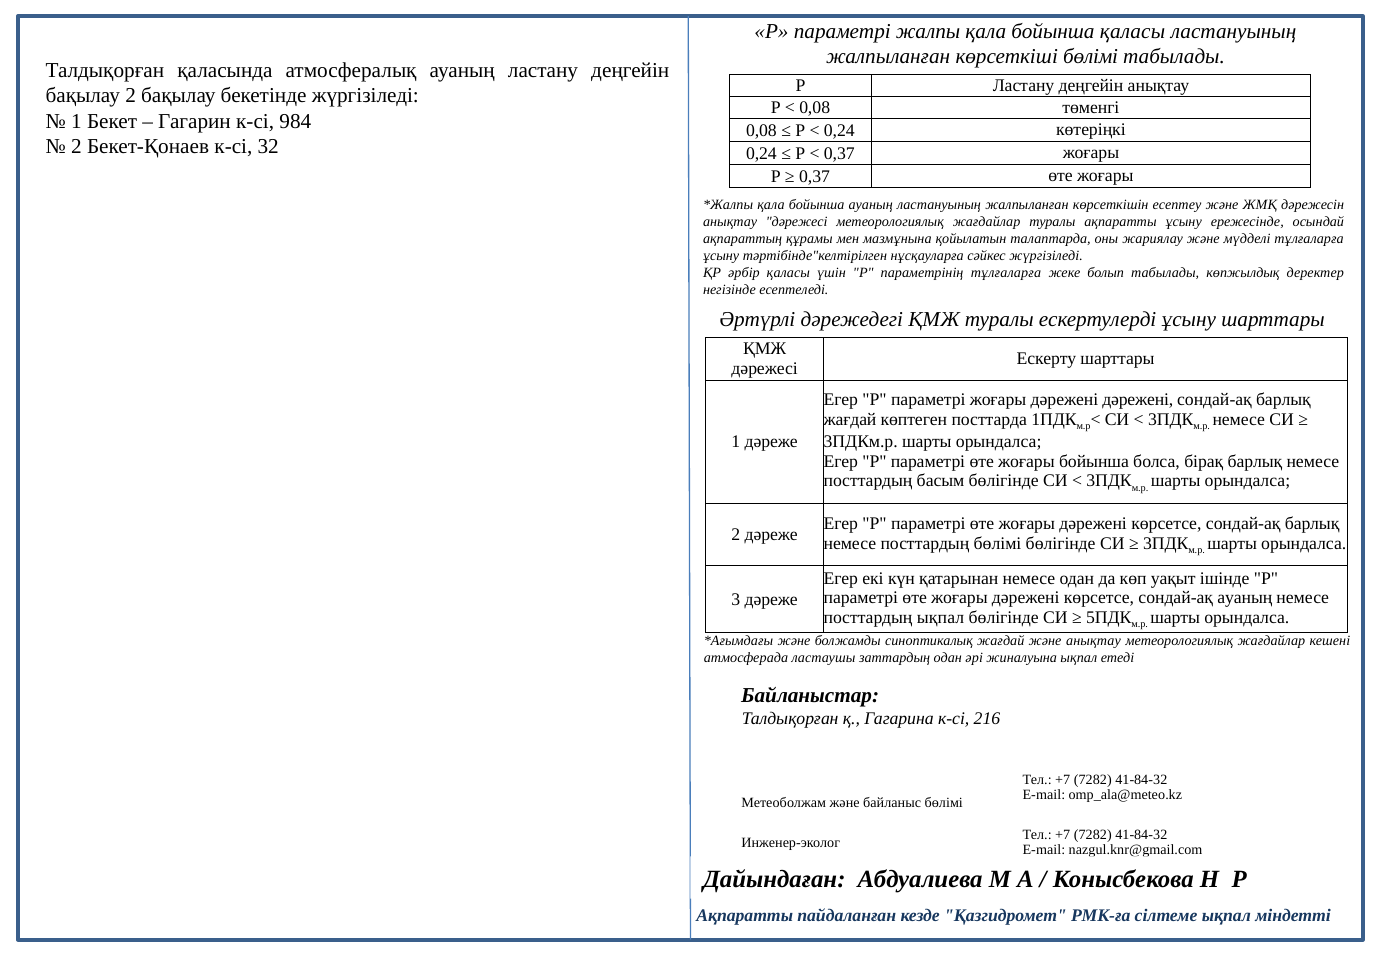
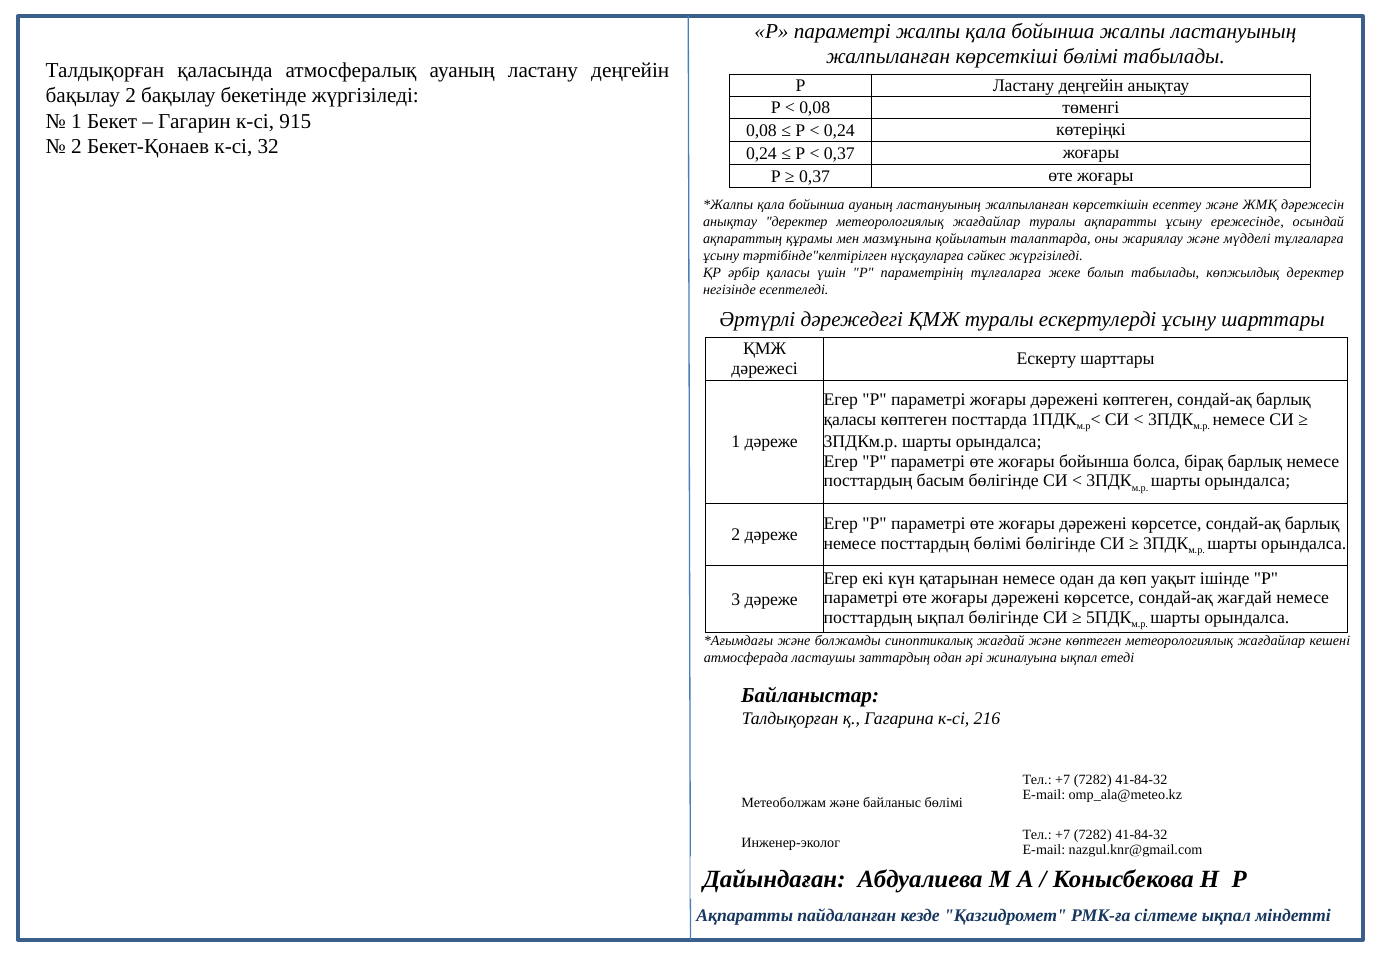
бойынша қаласы: қаласы -> жалпы (1133, 31)
984: 984 -> 915 (295, 121)
анықтау дәрежесі: дәрежесі -> деректер (797, 222)
дәрежені дәрежені: дәрежені -> көптеген (1138, 400)
жағдай: жағдай -> қаласы (850, 420)
сондай-ақ ауаның: ауаның -> жағдай (1245, 598)
және анықтау: анықтау -> көптеген (1094, 641)
